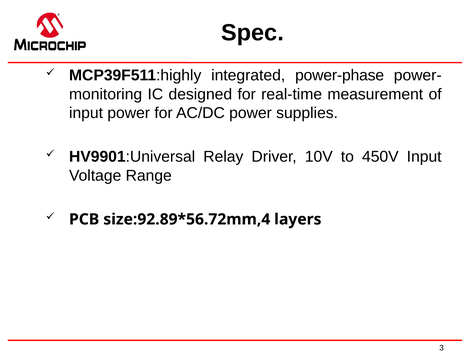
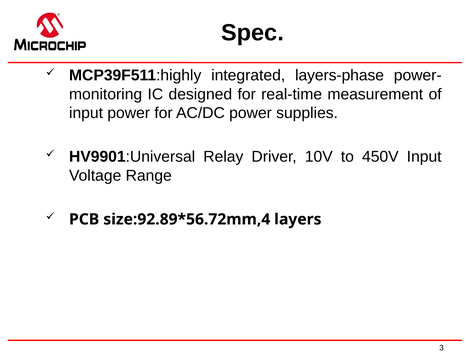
power-phase: power-phase -> layers-phase (340, 76)
